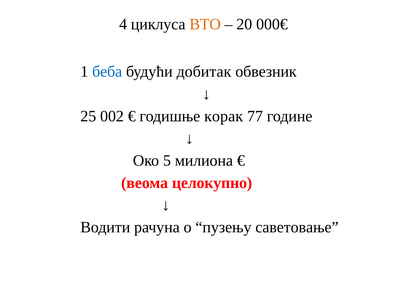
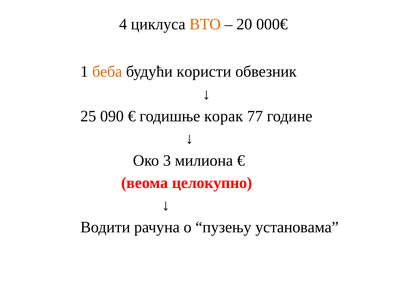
беба colour: blue -> orange (107, 71)
добитак: добитак -> користи (204, 71)
002: 002 -> 090 (112, 116)
5: 5 -> 3 (167, 160)
саветовање: саветовање -> установама (297, 227)
